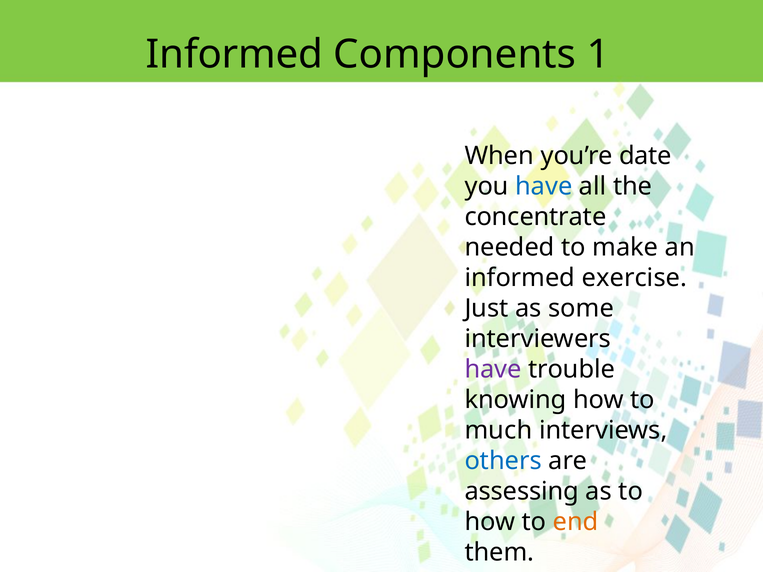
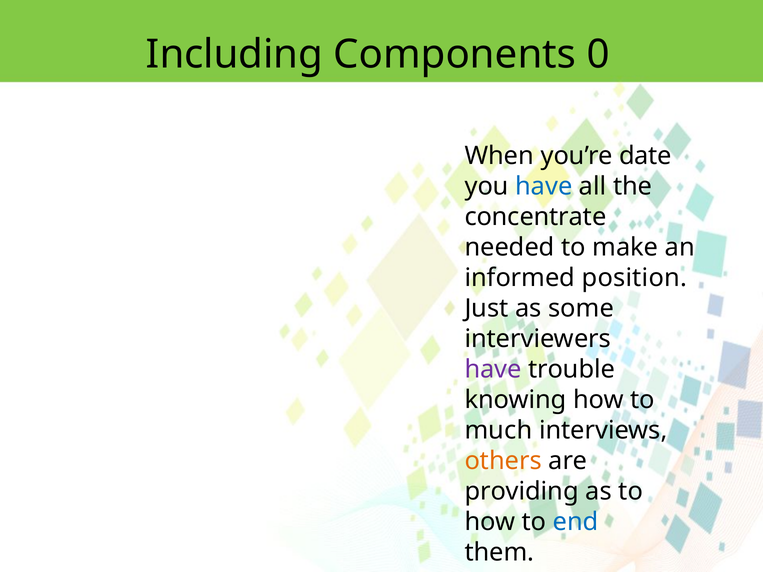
Informed: Informed -> Including (234, 54)
1: 1 -> 0 (598, 54)
exercise: exercise -> position (634, 278)
others colour: blue -> orange (503, 461)
assessing: assessing -> providing (522, 492)
end colour: orange -> blue (576, 522)
